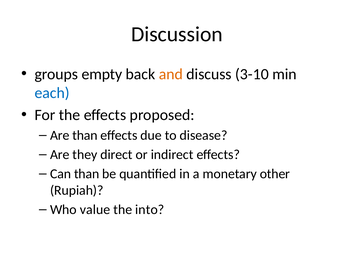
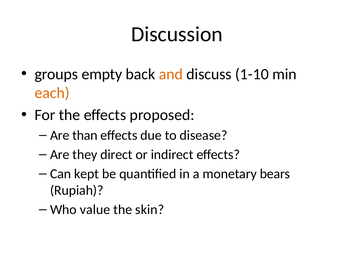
3-10: 3-10 -> 1-10 (252, 74)
each colour: blue -> orange (52, 93)
Can than: than -> kept (87, 174)
other: other -> bears (275, 174)
into: into -> skin (150, 210)
